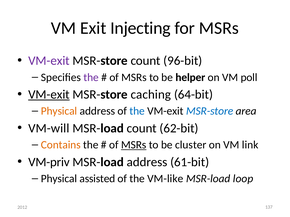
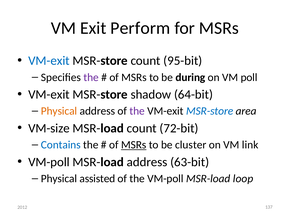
Injecting: Injecting -> Perform (140, 28)
VM-exit colour: purple -> blue (49, 61)
96-bit: 96-bit -> 95-bit (183, 61)
helper: helper -> during (190, 77)
VM-exit underline: present -> none (49, 95)
caching: caching -> shadow (151, 95)
the colour: blue -> purple (137, 111)
VM-will: VM-will -> VM-size (49, 129)
62-bit: 62-bit -> 72-bit (179, 129)
Contains colour: orange -> blue (61, 145)
VM-priv: VM-priv -> VM-poll (49, 162)
61-bit: 61-bit -> 63-bit (190, 162)
the VM-like: VM-like -> VM-poll (165, 179)
